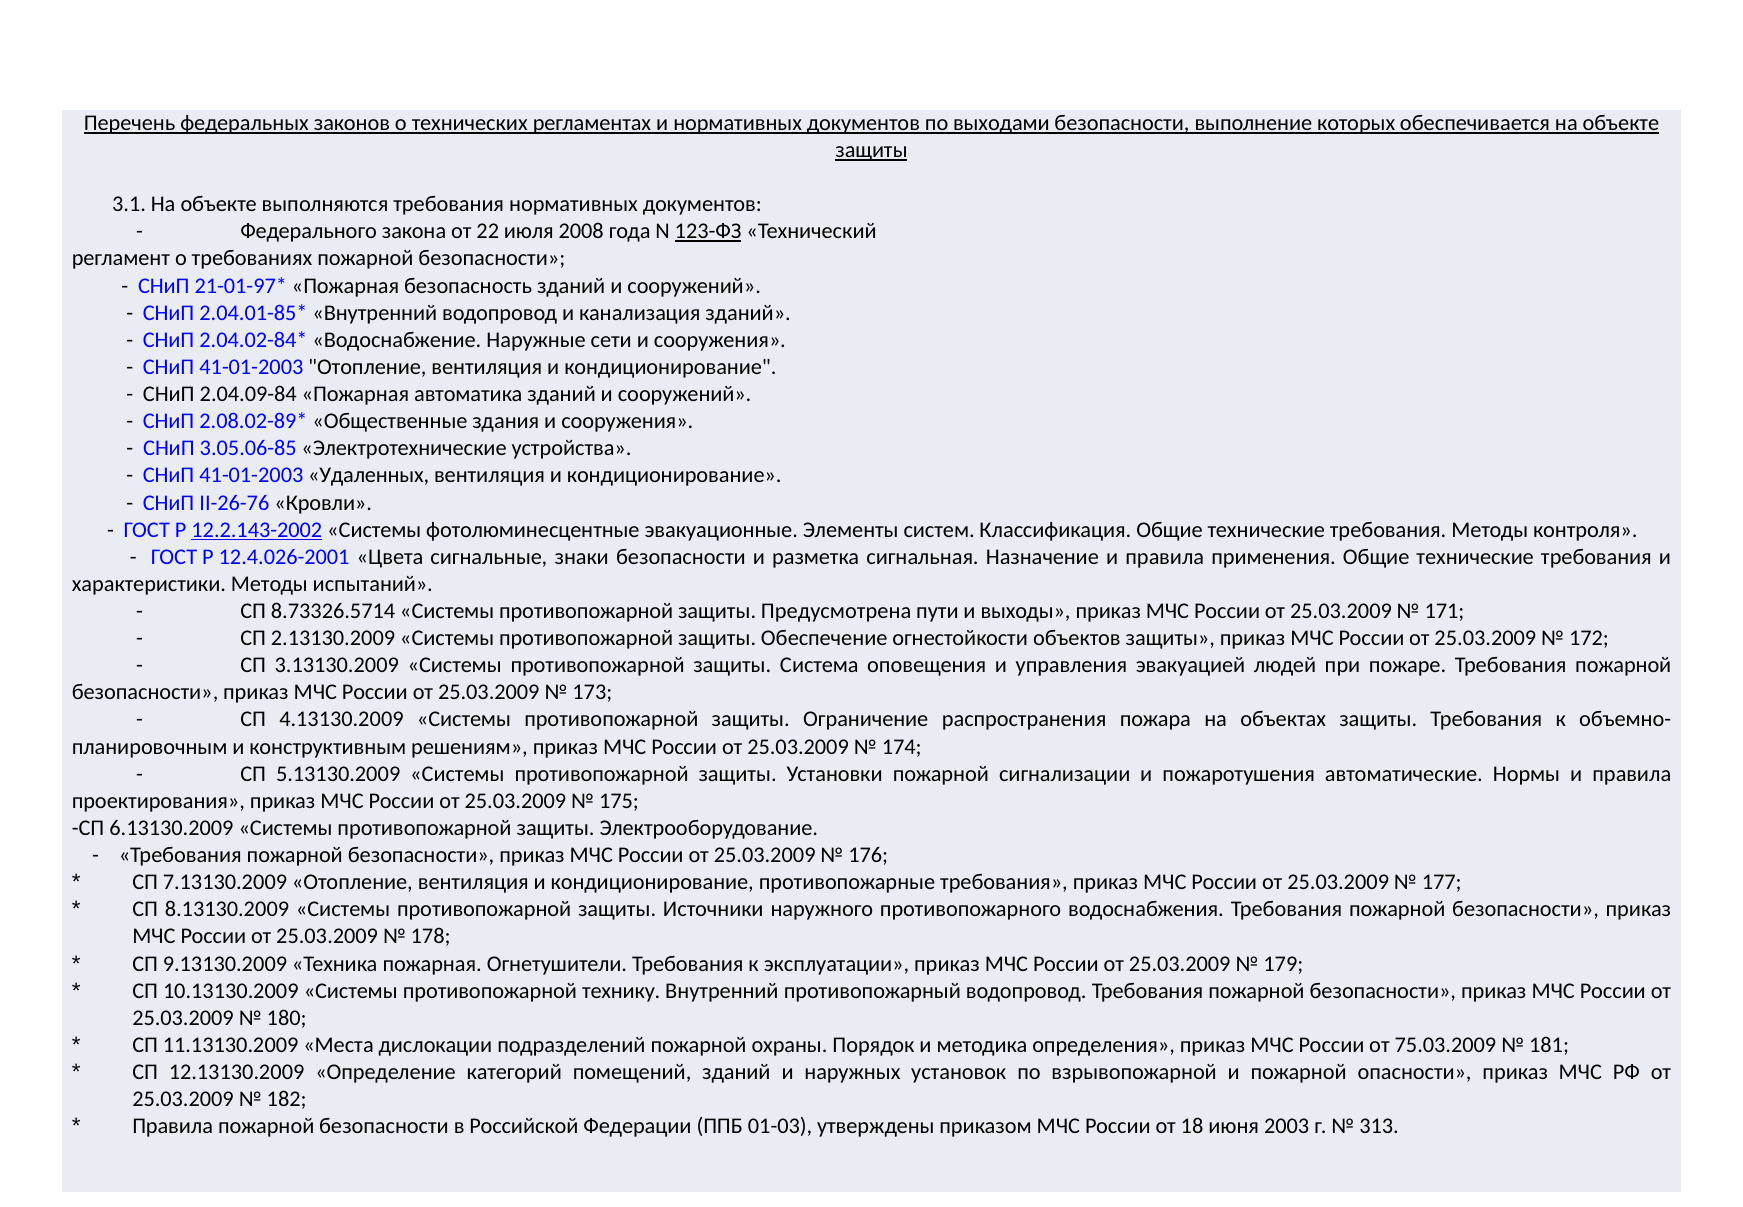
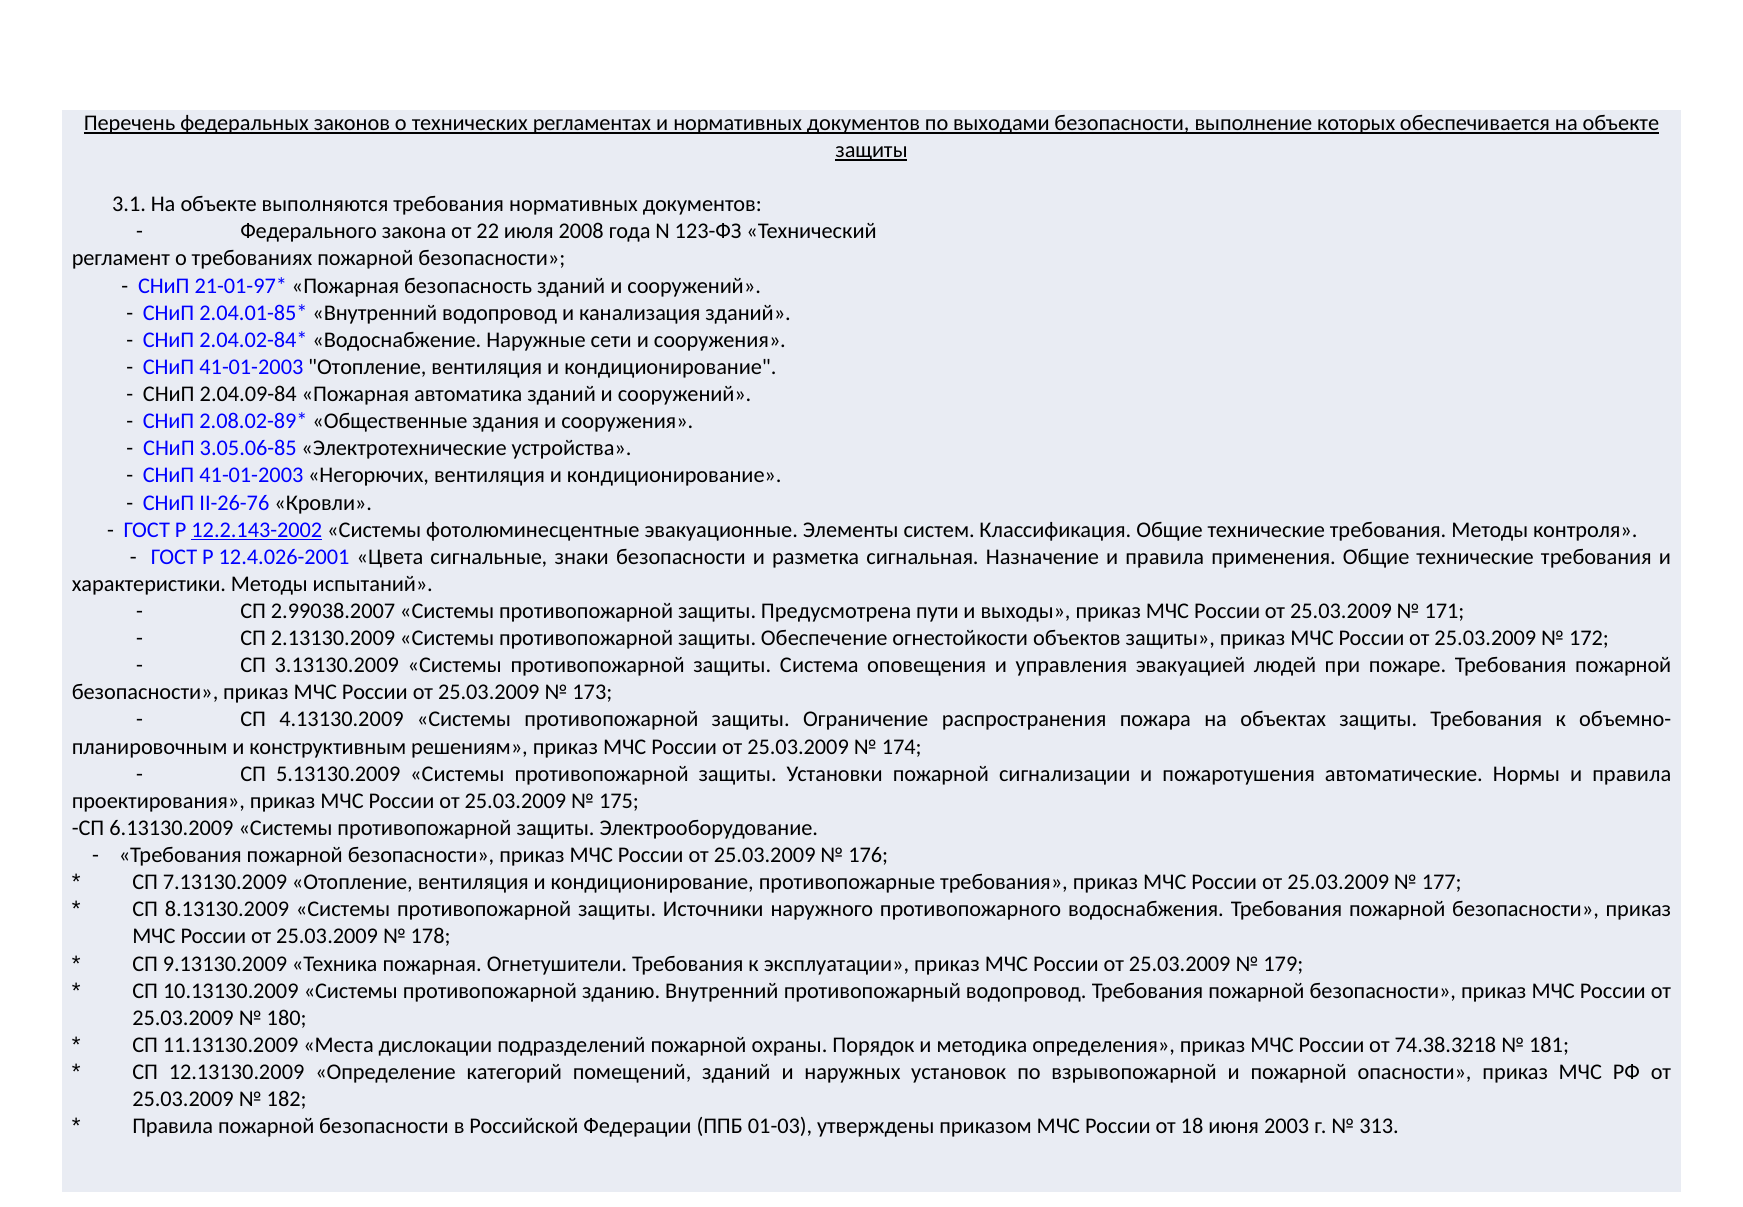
123-ФЗ underline: present -> none (708, 231)
Удаленных: Удаленных -> Негорючих (369, 475)
8.73326.5714: 8.73326.5714 -> 2.99038.2007 (333, 611)
технику: технику -> зданию (621, 991)
75.03.2009: 75.03.2009 -> 74.38.3218 (1445, 1045)
